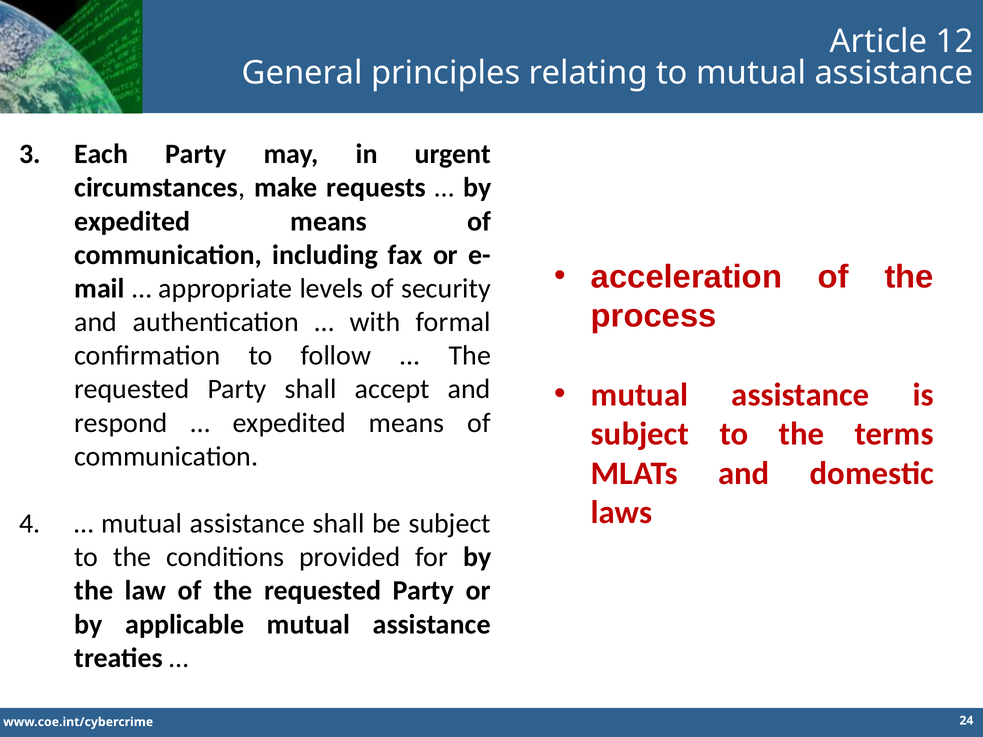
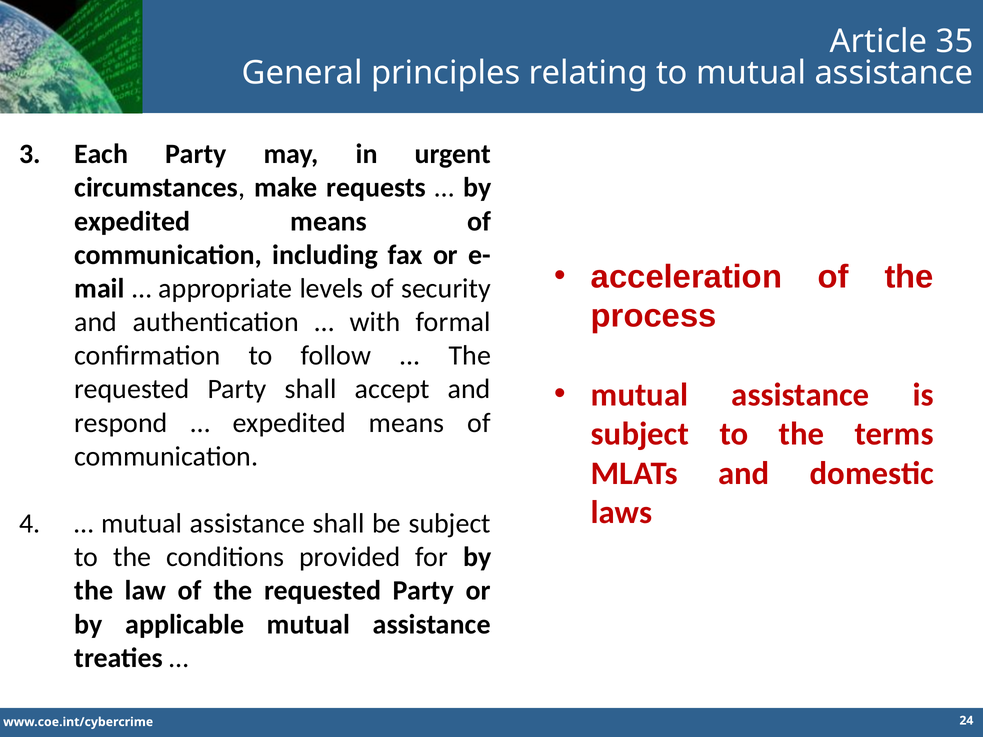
12: 12 -> 35 (955, 41)
